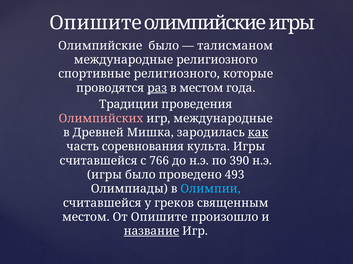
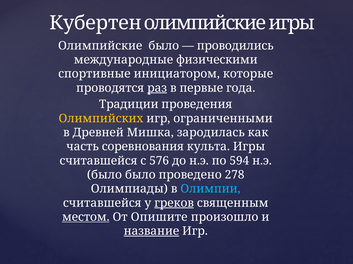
Опишите: Опишите -> Кубертен (96, 23)
талисманом: талисманом -> проводились (235, 46)
международные религиозного: религиозного -> физическими (217, 60)
спортивные религиозного: религиозного -> инициатором (177, 74)
в местом: местом -> первые (201, 88)
Олимпийских colour: pink -> yellow (101, 119)
игр международные: международные -> ограниченными (223, 119)
как underline: present -> none (258, 133)
766: 766 -> 576 (159, 161)
390: 390 -> 594 (239, 161)
игры: игры -> было (104, 175)
493: 493 -> 278 (235, 175)
греков underline: none -> present (174, 203)
местом underline: none -> present (86, 218)
